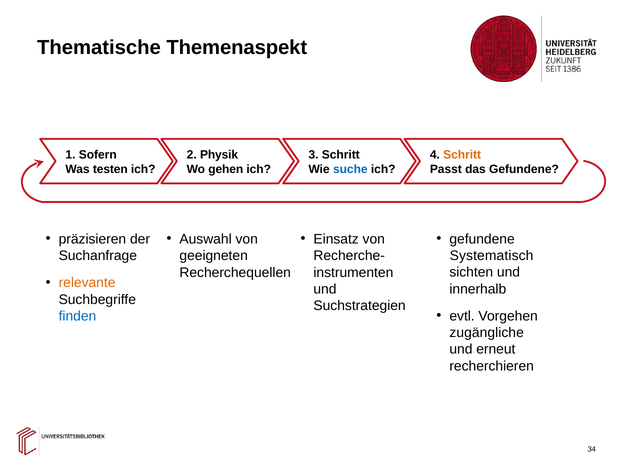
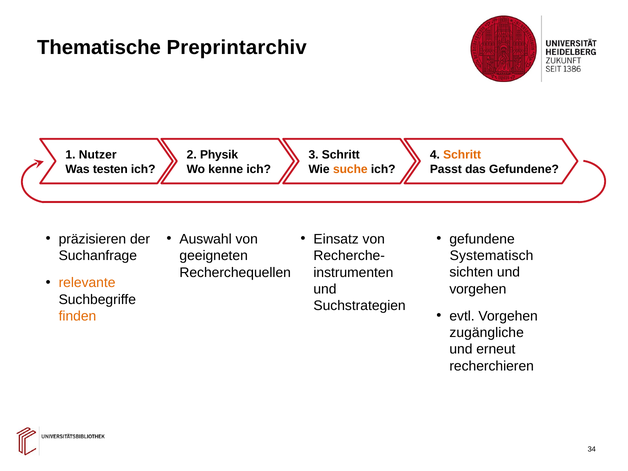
Themenaspekt: Themenaspekt -> Preprintarchiv (237, 48)
Sofern: Sofern -> Nutzer (98, 155)
gehen: gehen -> kenne (226, 169)
suche colour: blue -> orange (350, 169)
innerhalb: innerhalb -> vorgehen (478, 289)
finden colour: blue -> orange (77, 316)
